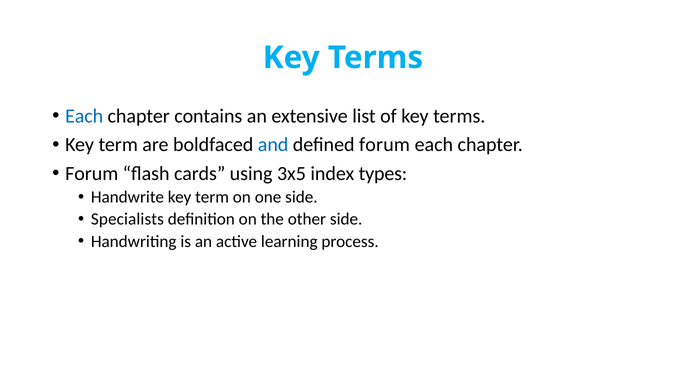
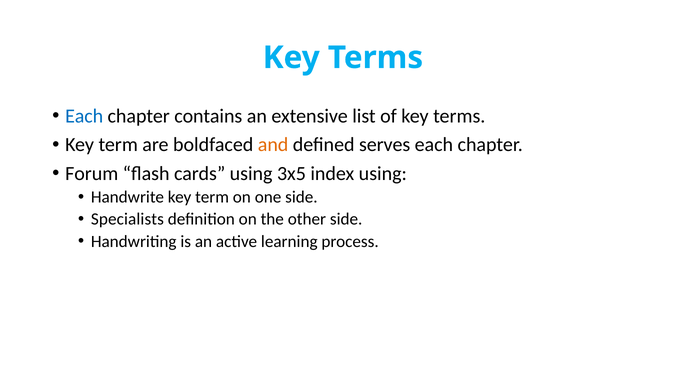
and colour: blue -> orange (273, 145)
defined forum: forum -> serves (385, 145)
index types: types -> using (383, 174)
